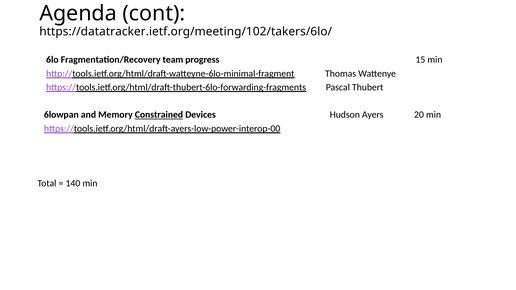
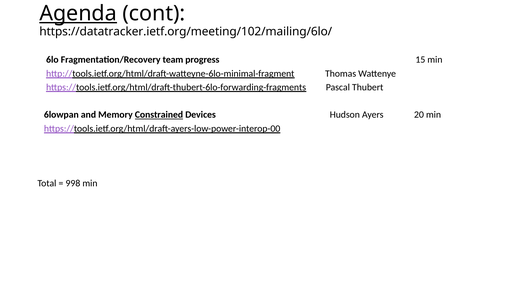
Agenda underline: none -> present (78, 13)
https://datatracker.ietf.org/meeting/102/takers/6lo/: https://datatracker.ietf.org/meeting/102/takers/6lo/ -> https://datatracker.ietf.org/meeting/102/mailing/6lo/ (186, 32)
140: 140 -> 998 (73, 183)
